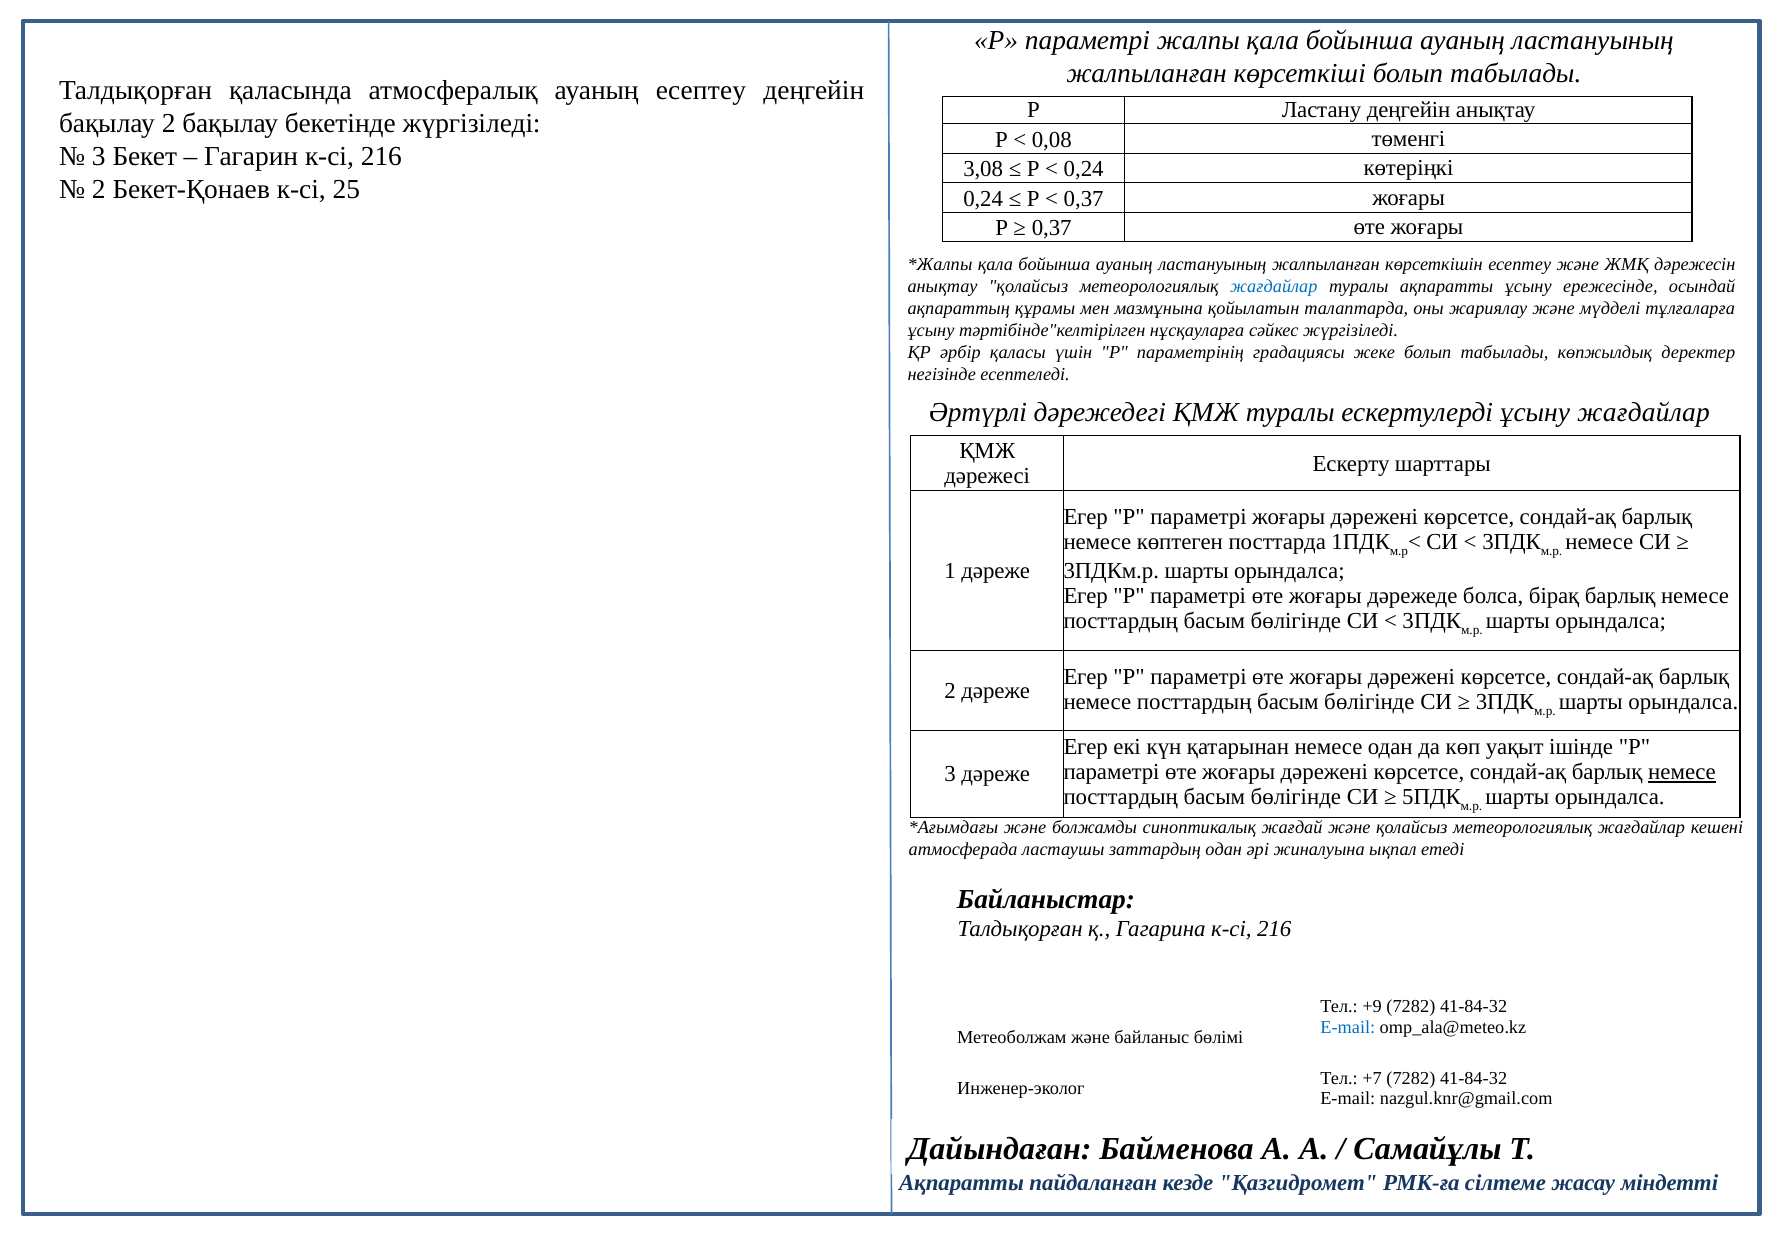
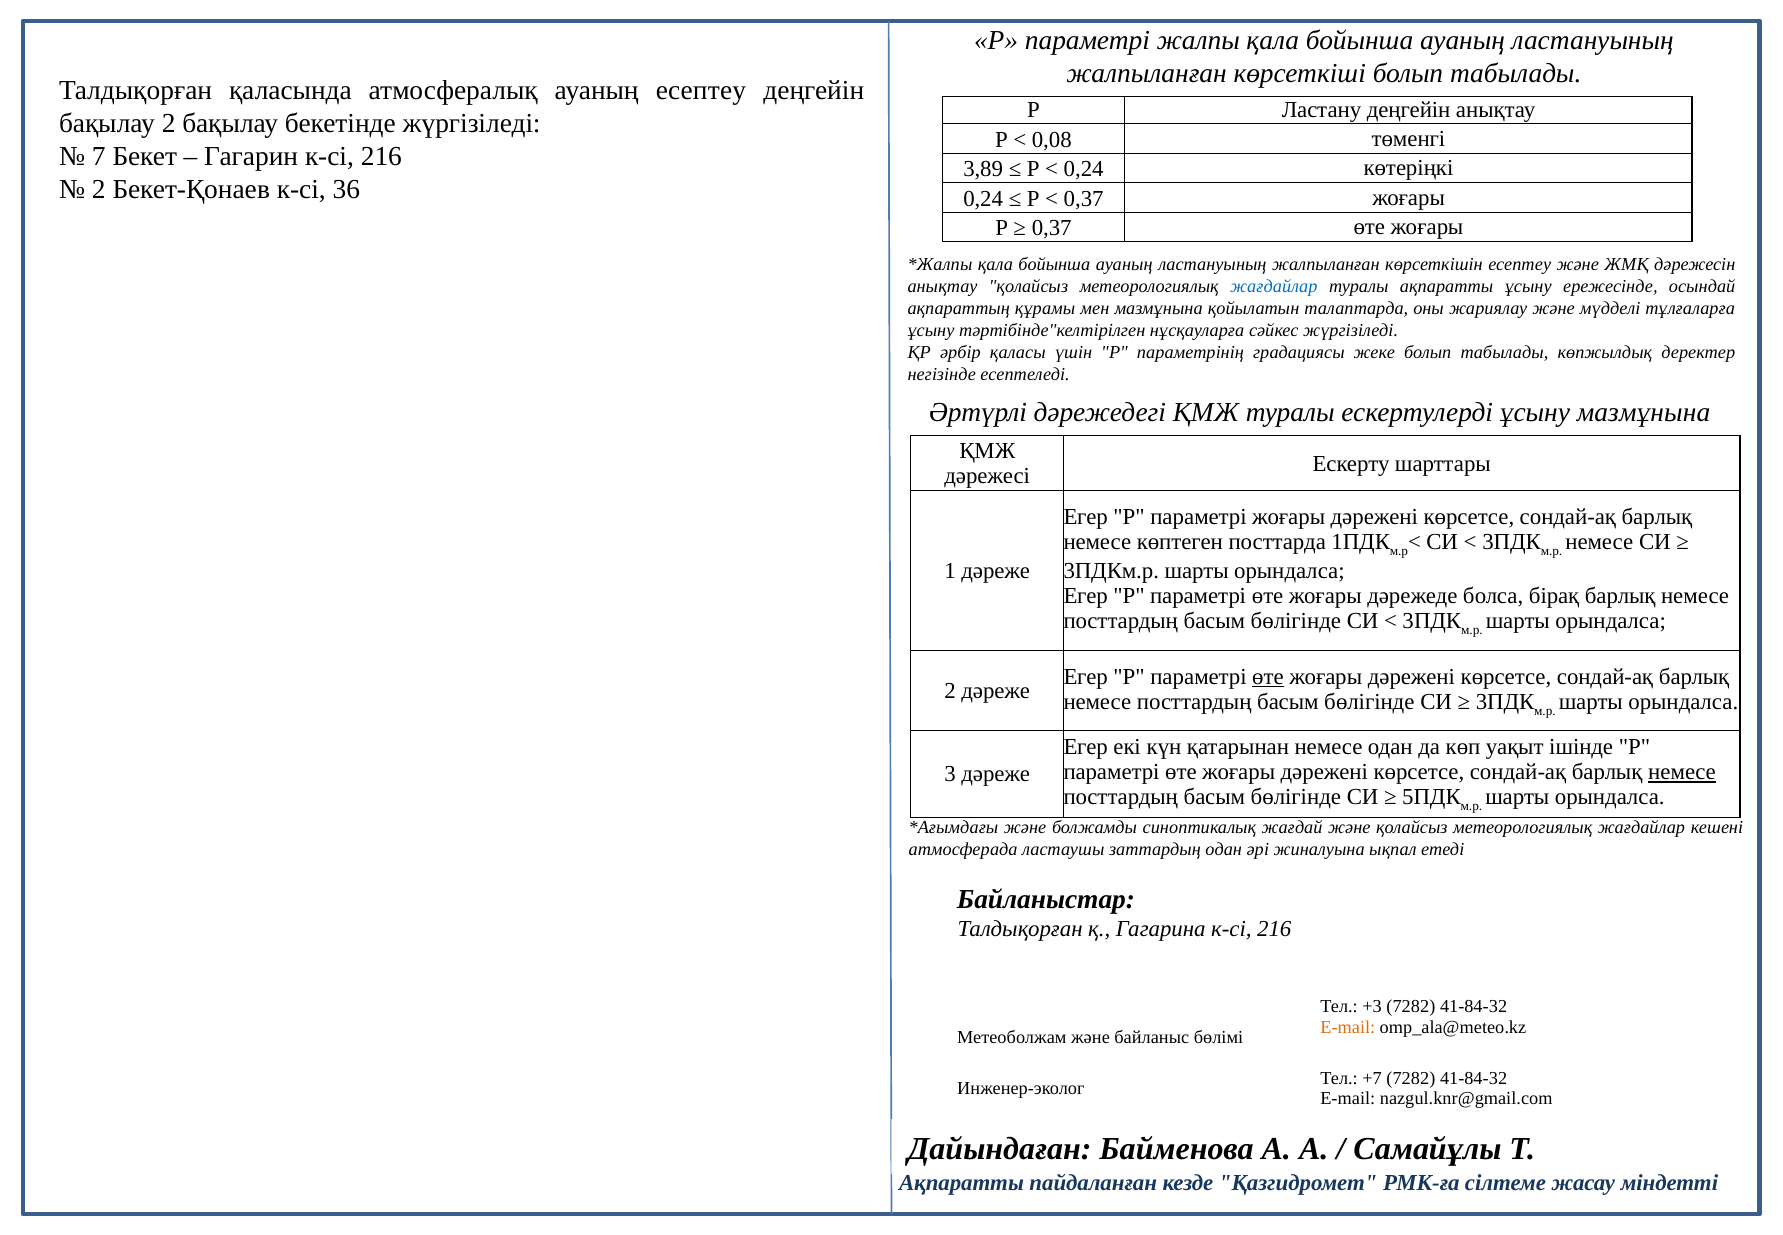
3: 3 -> 7 (99, 157)
3,08: 3,08 -> 3,89 (983, 169)
25: 25 -> 36 (346, 189)
ұсыну жағдайлар: жағдайлар -> мазмұнына (1644, 413)
өте underline: none -> present (1268, 676)
+9: +9 -> +3 (1372, 1006)
E-mail colour: blue -> orange (1348, 1027)
